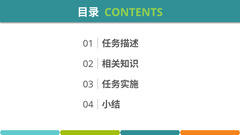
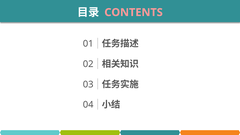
CONTENTS colour: light green -> pink (134, 12)
